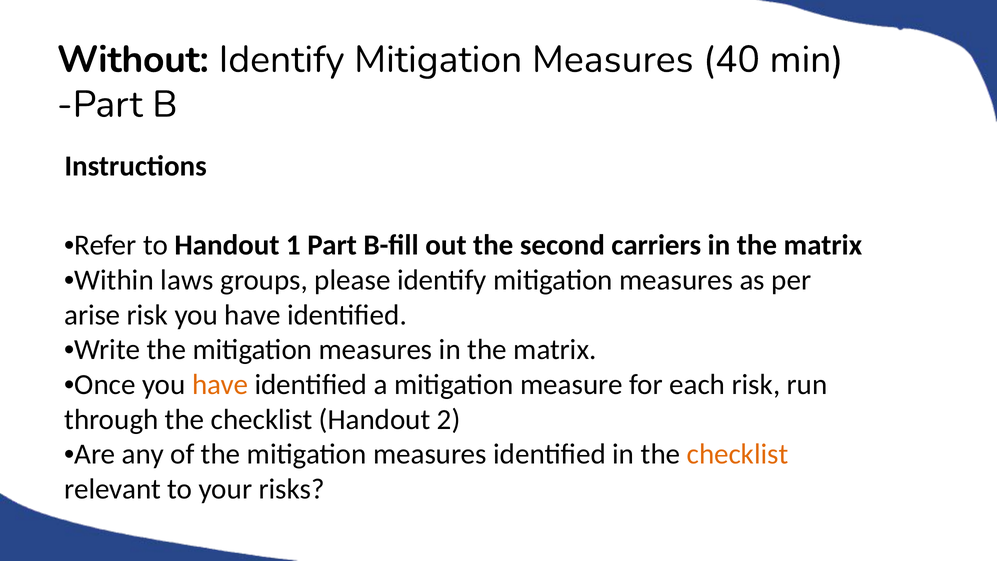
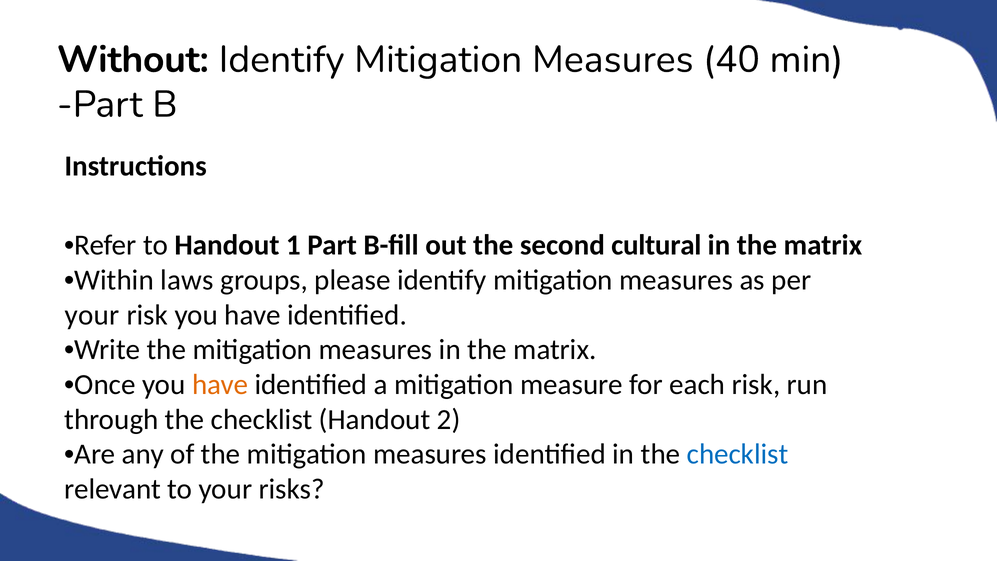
carriers: carriers -> cultural (656, 245)
arise: arise -> your (92, 315)
checklist colour: orange -> blue (738, 454)
